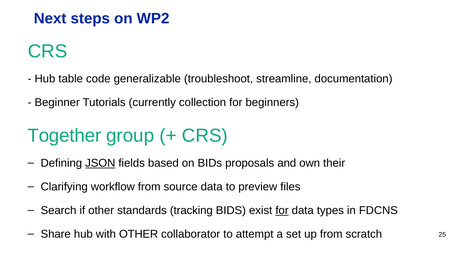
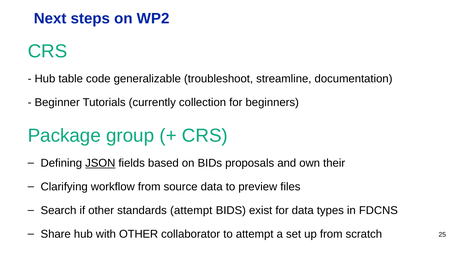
Together: Together -> Package (64, 136)
standards tracking: tracking -> attempt (191, 211)
for underline: present -> none (282, 211)
